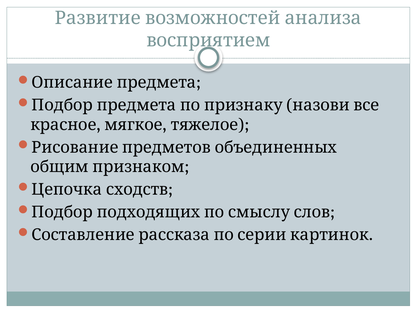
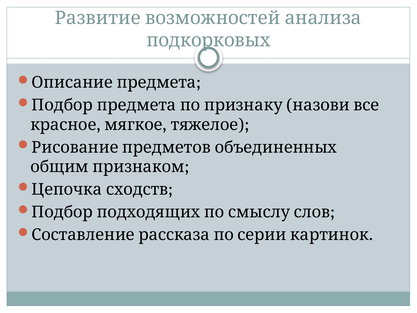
восприятием: восприятием -> подкорковых (208, 40)
